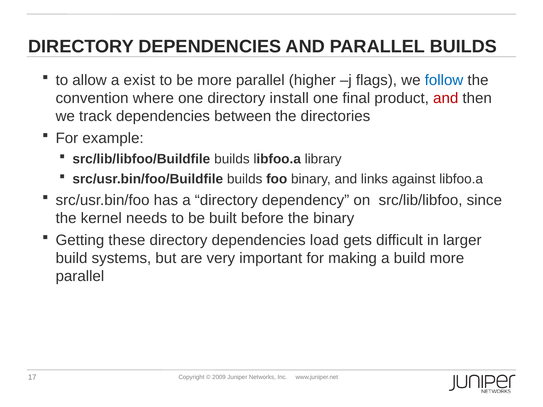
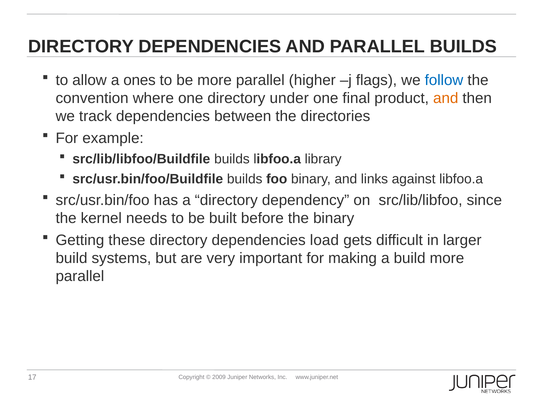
exist: exist -> ones (140, 80)
install: install -> under (289, 98)
and colour: red -> orange (446, 98)
